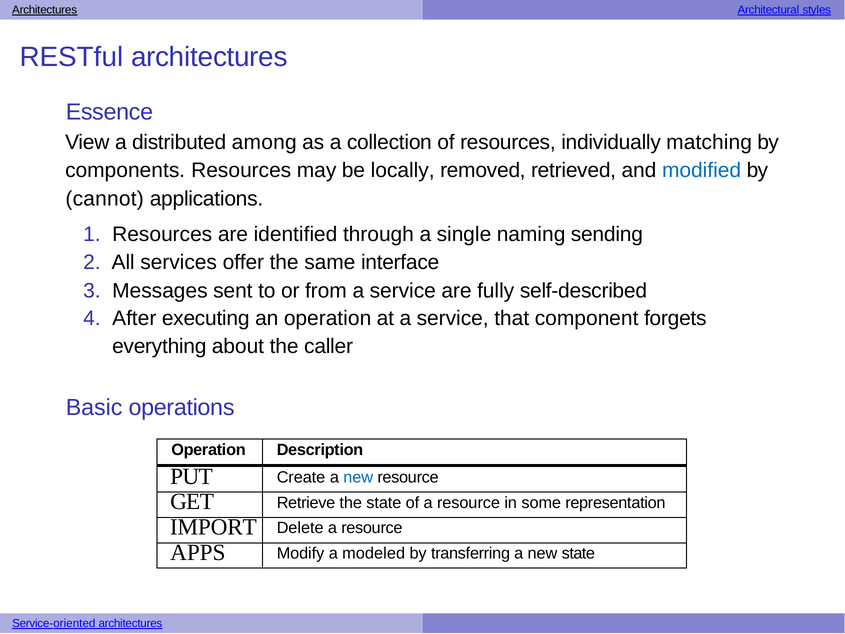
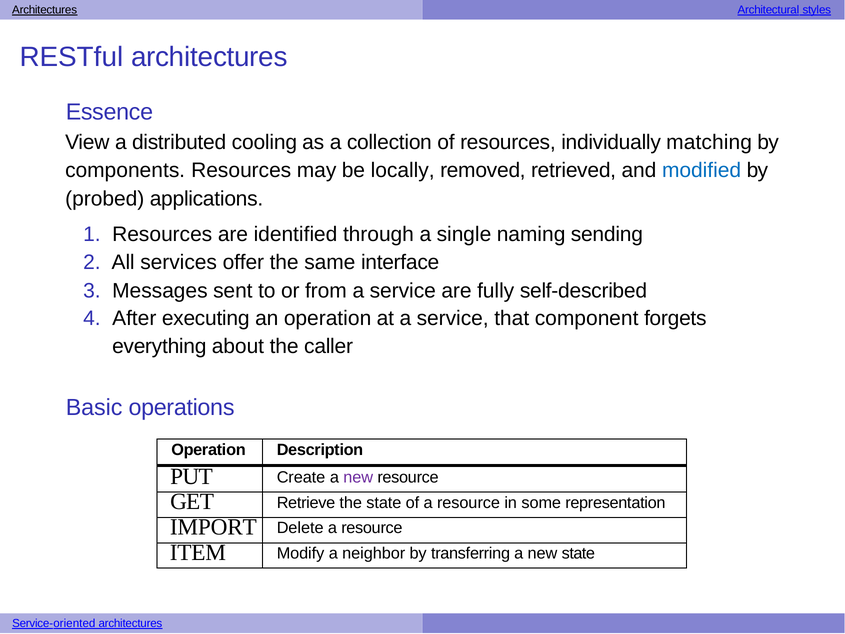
among: among -> cooling (264, 142)
cannot: cannot -> probed (105, 199)
new colour: blue -> purple (358, 478)
APPS: APPS -> ITEM (198, 553)
modeled: modeled -> neighbor (374, 554)
